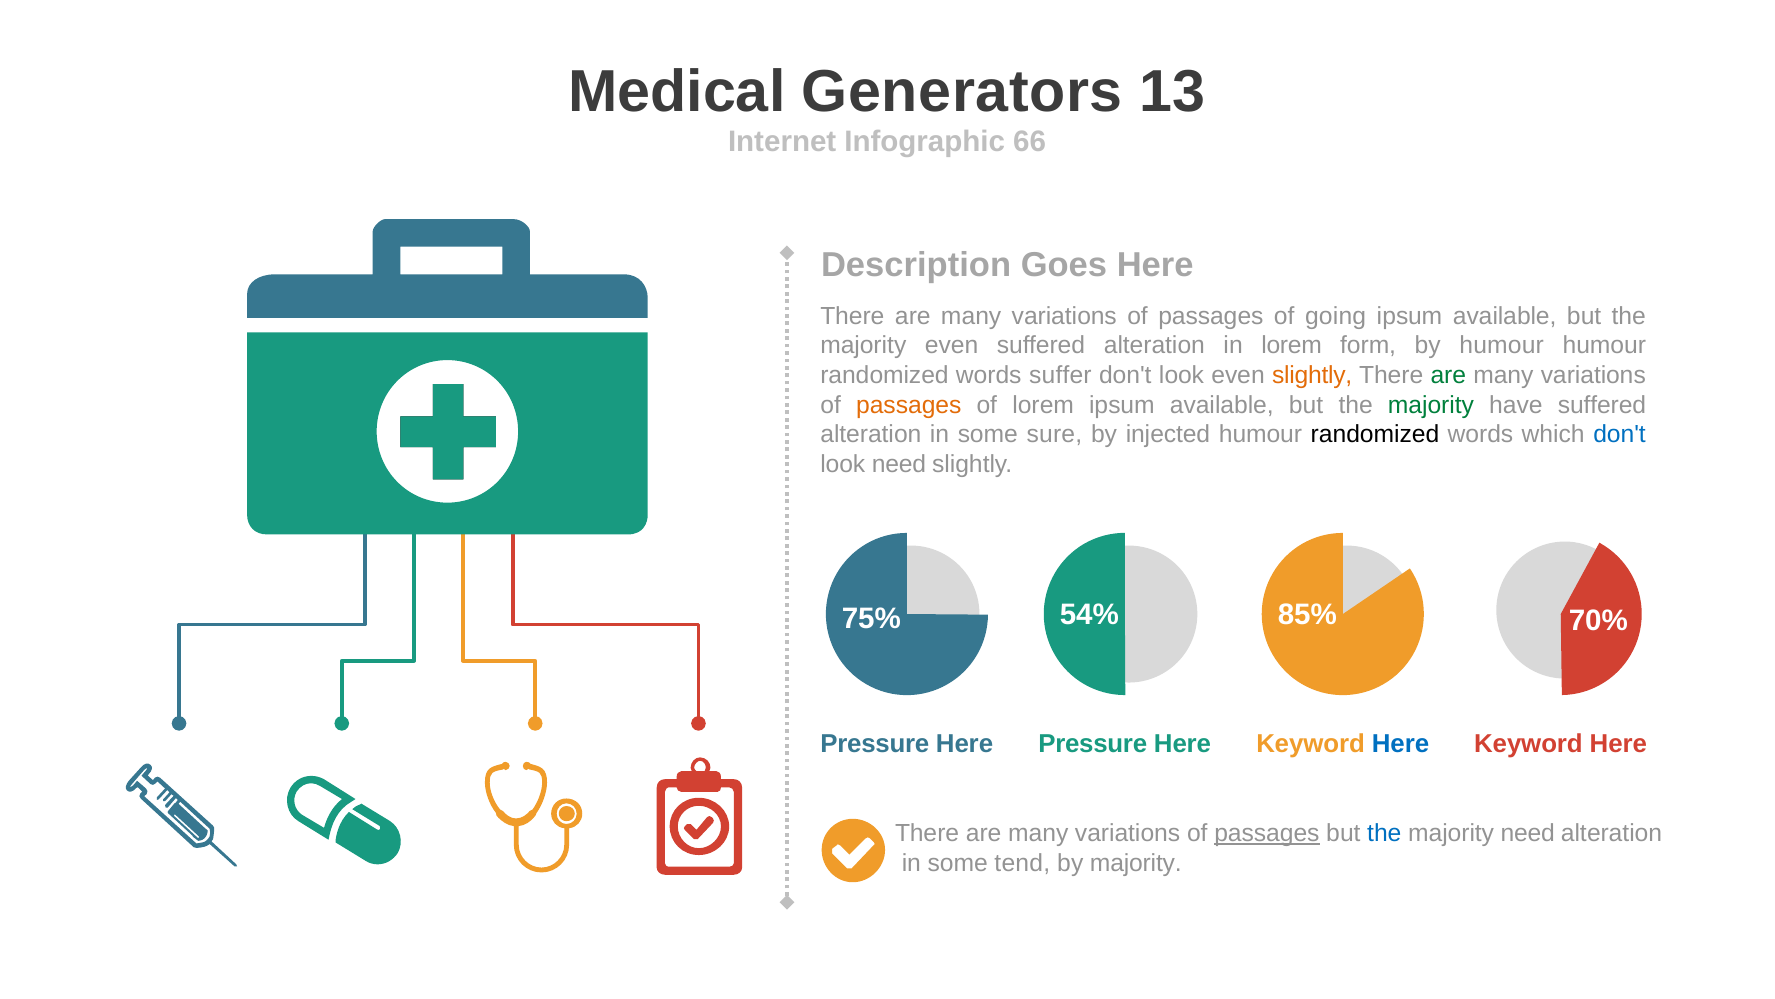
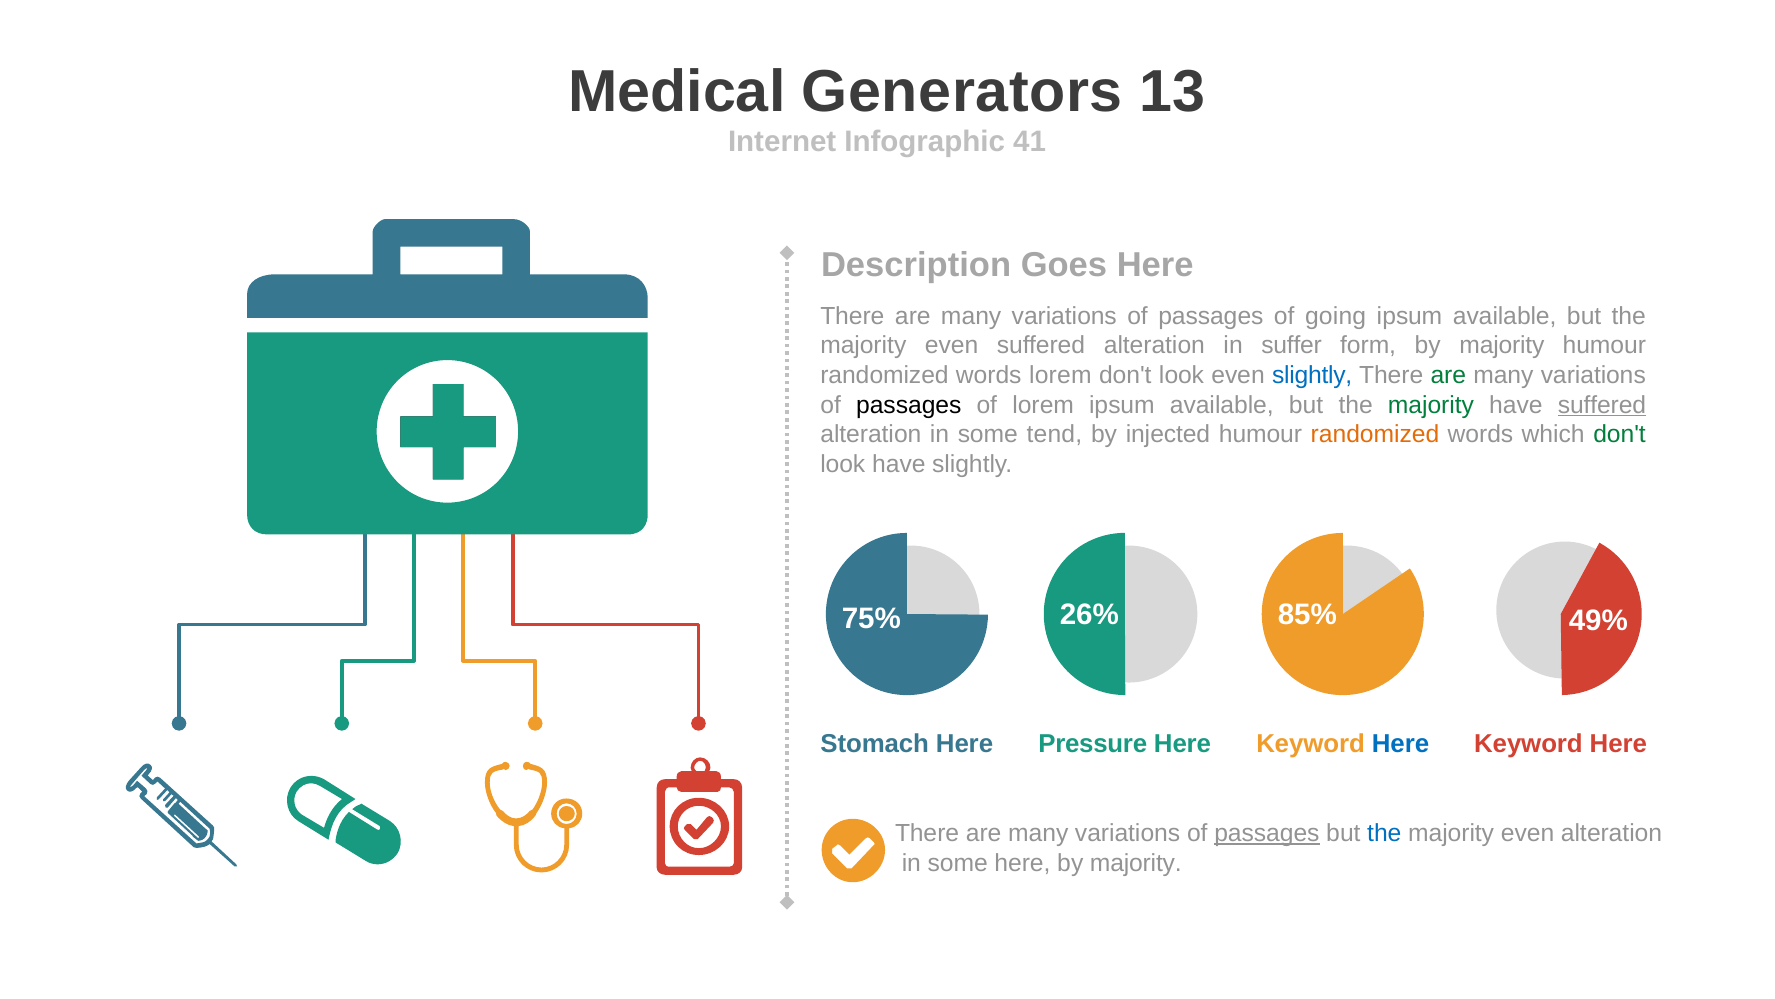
66: 66 -> 41 (1030, 142)
in lorem: lorem -> suffer (1292, 346)
form by humour: humour -> majority (1502, 346)
words suffer: suffer -> lorem (1060, 375)
slightly colour: orange -> blue (1312, 375)
passages colour: orange -> black (909, 405)
suffered underline: none -> present (1602, 405)
sure: sure -> tend (1054, 435)
randomized colour: black -> orange (1375, 435)
don't colour: blue -> green (1620, 435)
look need: need -> have (899, 464)
54%: 54% -> 26% (1089, 614)
70%: 70% -> 49% (1598, 620)
Pressure: Pressure -> Stomach (875, 744)
need: need -> even (1528, 833)
some tend: tend -> here (1022, 863)
